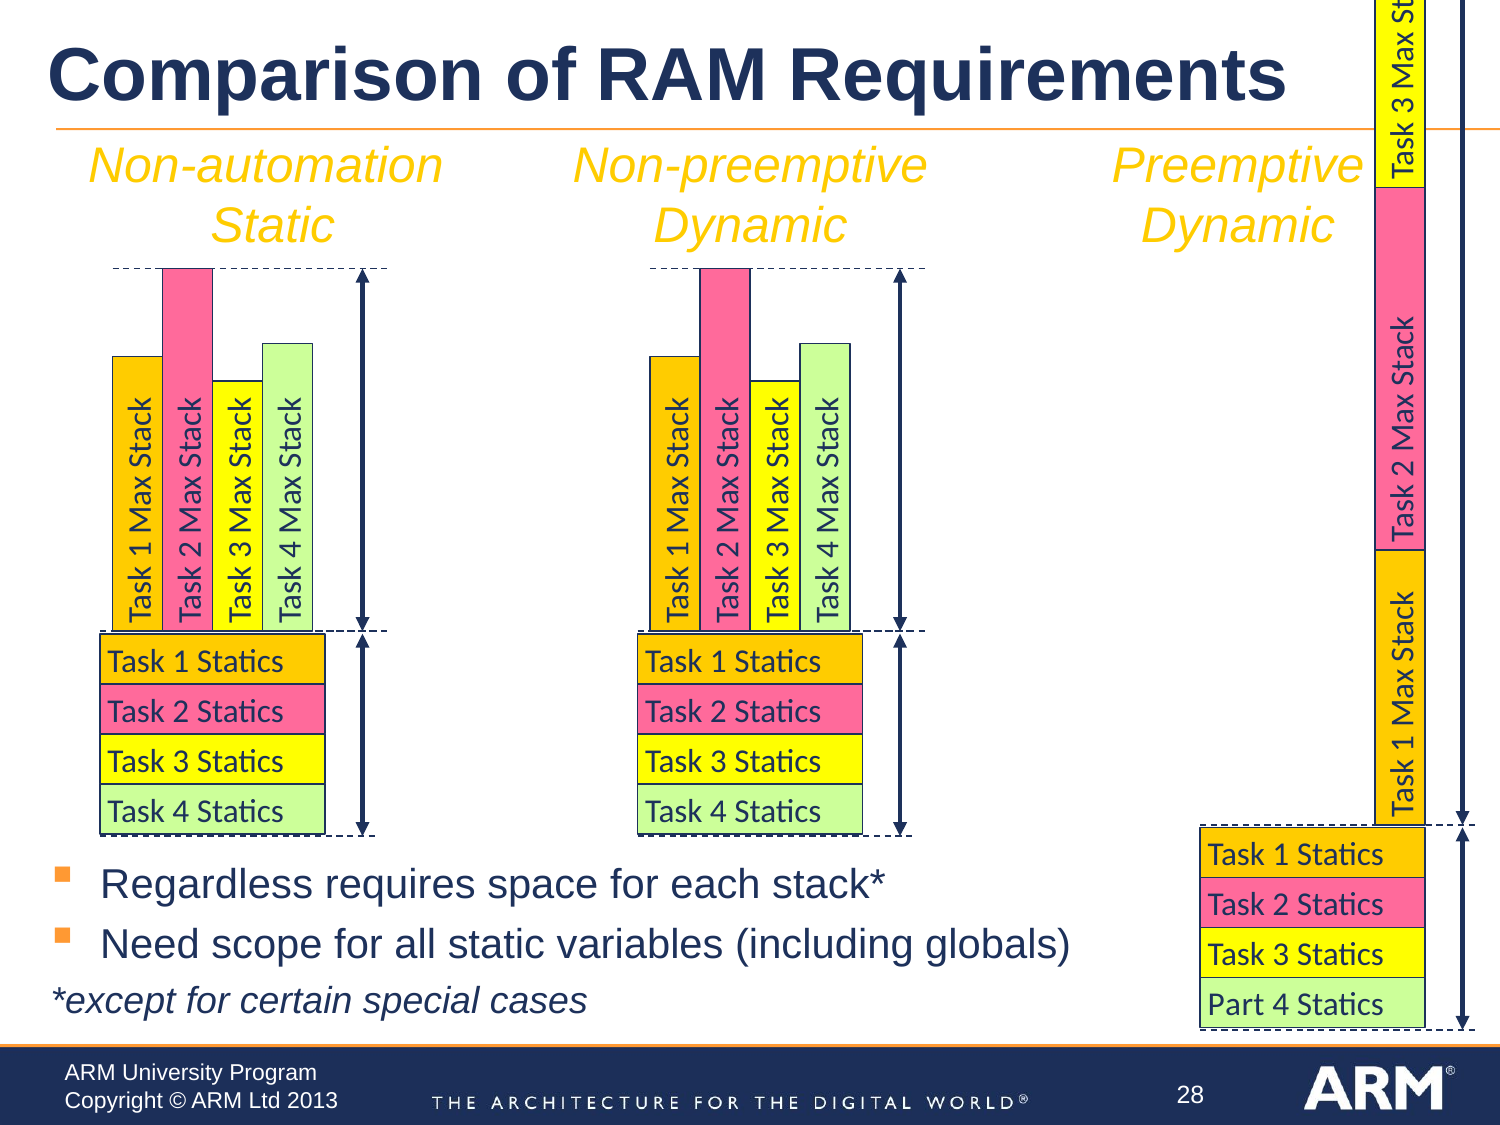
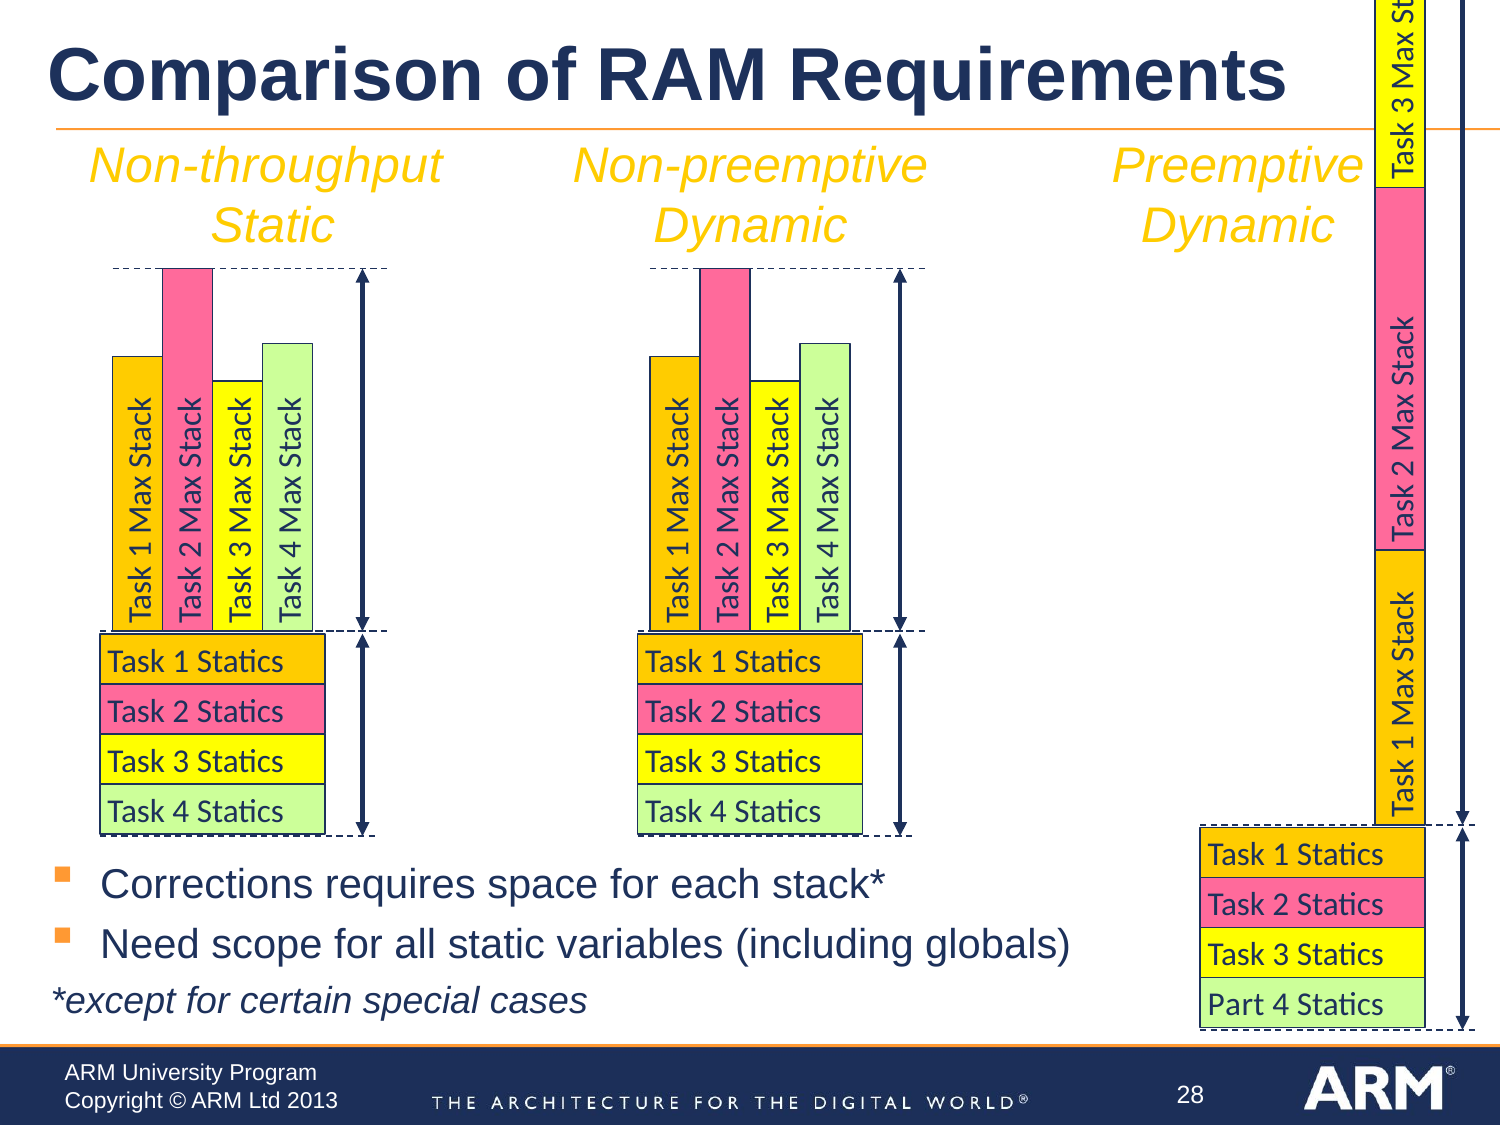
Non-automation: Non-automation -> Non-throughput (266, 166)
Regardless: Regardless -> Corrections (207, 884)
